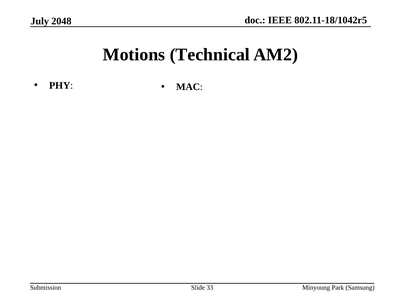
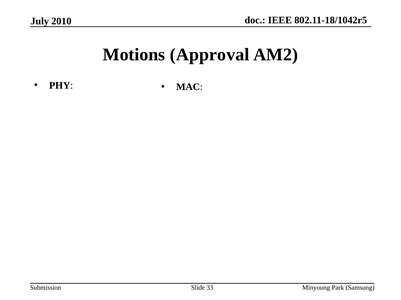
2048: 2048 -> 2010 (61, 21)
Technical: Technical -> Approval (210, 55)
